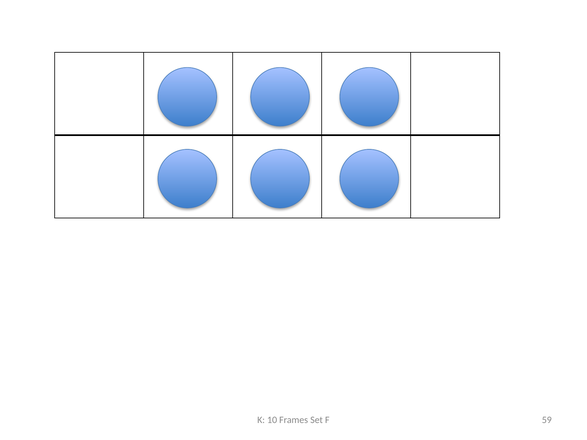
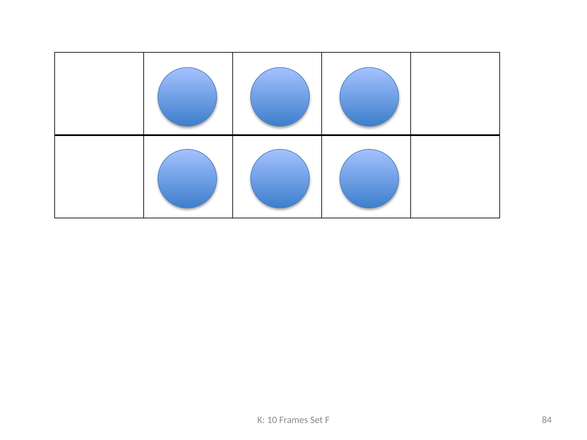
59: 59 -> 84 (547, 420)
